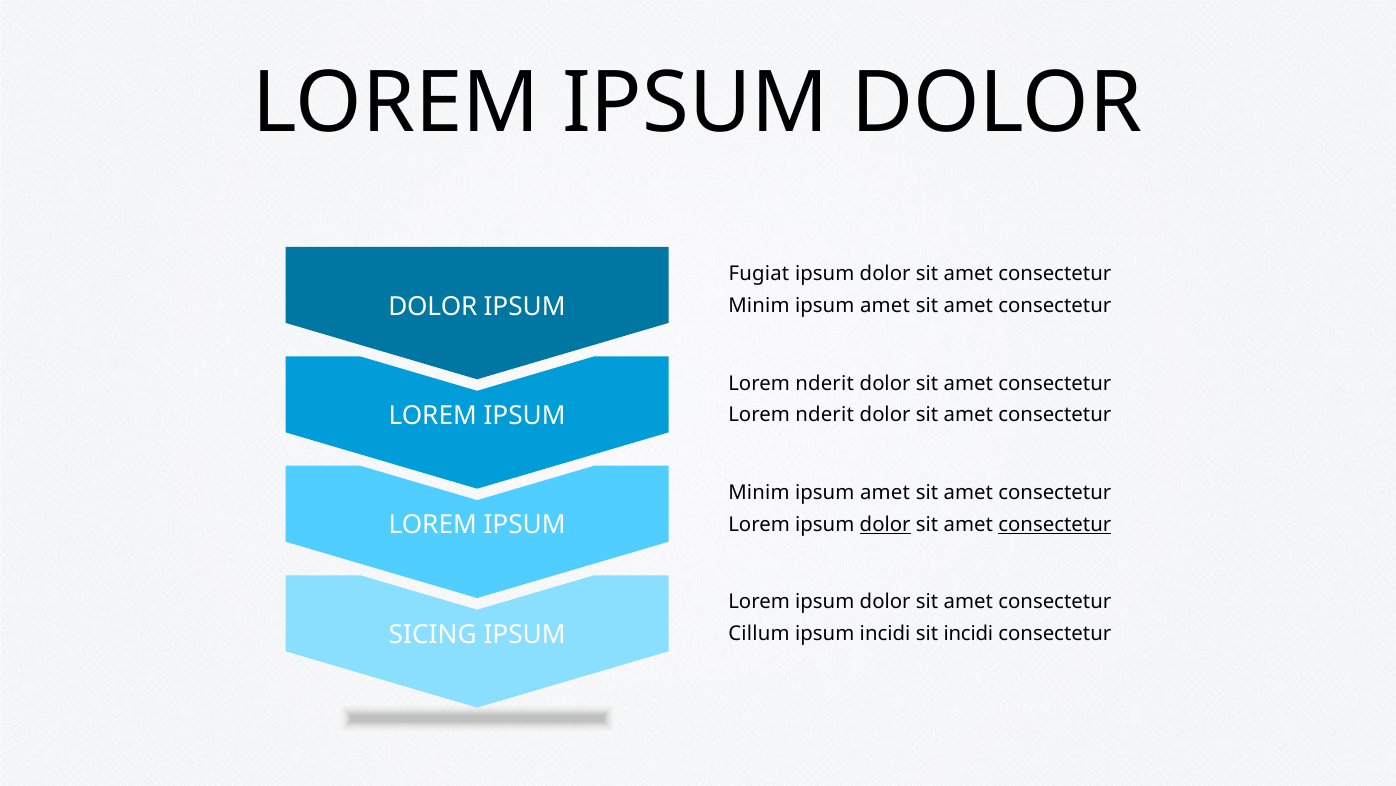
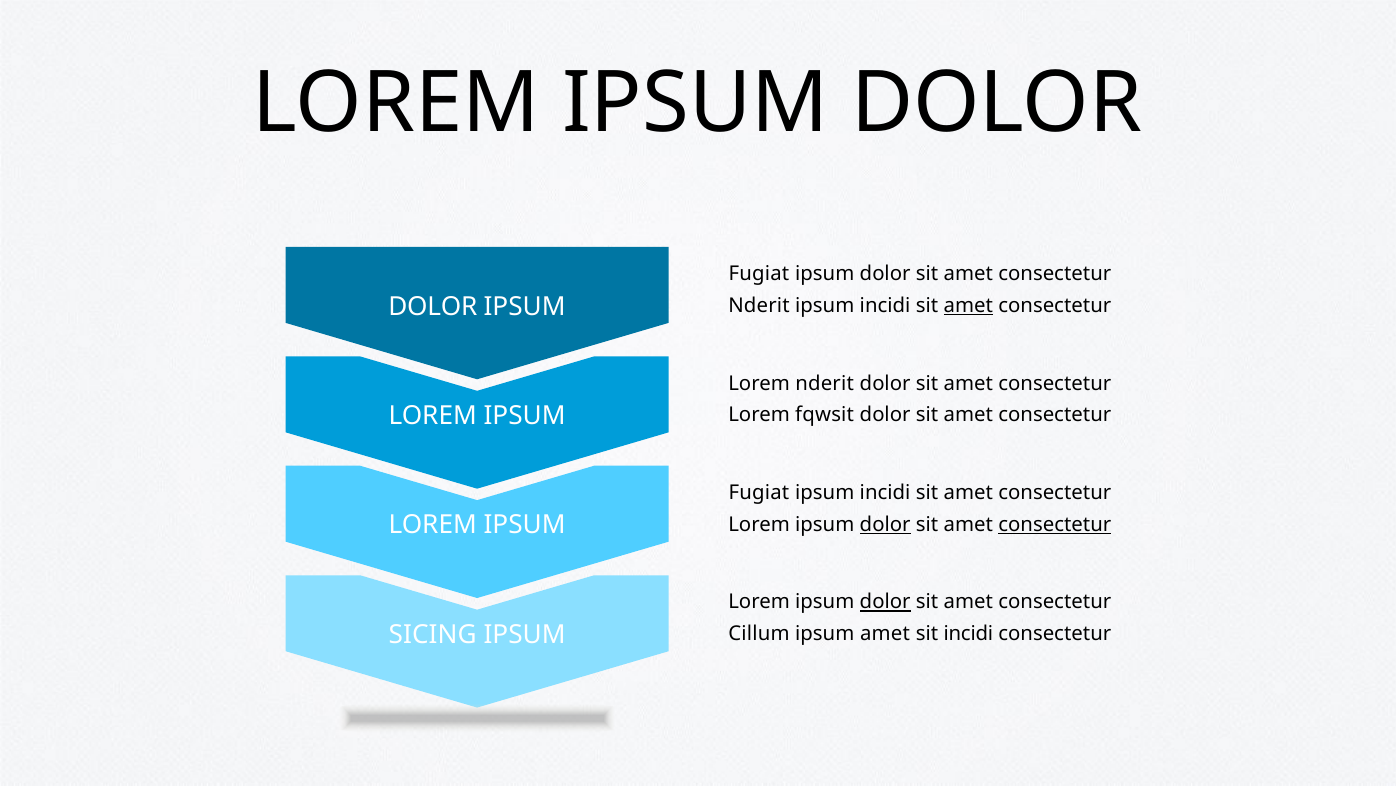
Minim: Minim -> Nderit (759, 305)
amet: amet -> incidi (885, 305)
amet underline: none -> present (968, 305)
nderit: nderit -> fqwsit (825, 415)
Minim: Minim -> Fugiat (759, 492)
amet: amet -> incidi (885, 492)
dolor underline: none -> present (885, 602)
ipsum incidi: incidi -> amet (885, 633)
